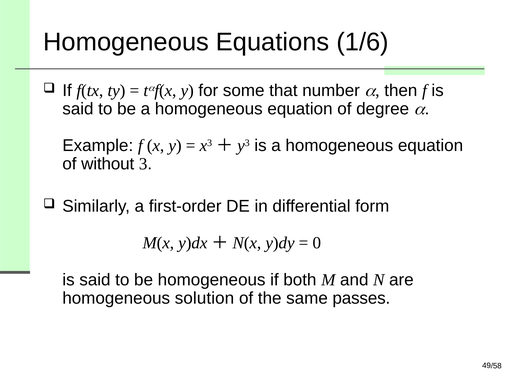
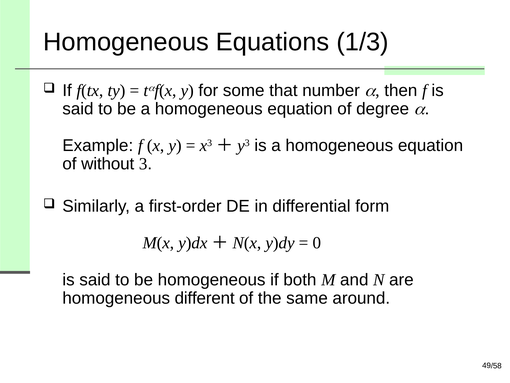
1/6: 1/6 -> 1/3 (363, 42)
solution: solution -> different (205, 298)
passes: passes -> around (361, 298)
